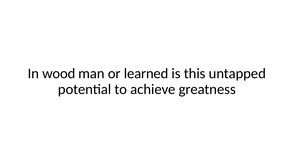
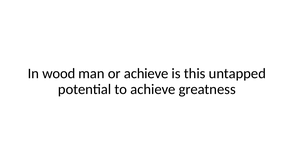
or learned: learned -> achieve (146, 74)
